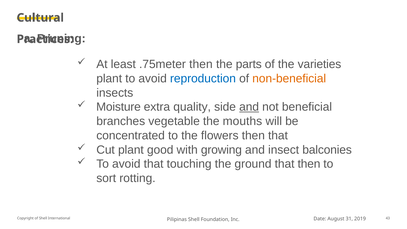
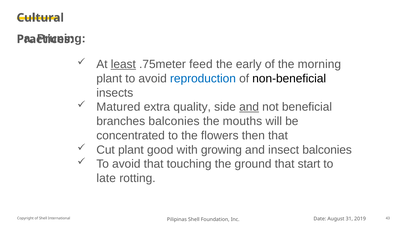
least underline: none -> present (123, 64)
.75meter then: then -> feed (201, 64)
parts: parts -> early (249, 64)
varieties: varieties -> morning (319, 64)
non-beneficial colour: orange -> black (289, 78)
Moisture: Moisture -> Matured (118, 107)
branches vegetable: vegetable -> balconies (174, 121)
that then: then -> start (309, 164)
sort: sort -> late (106, 178)
